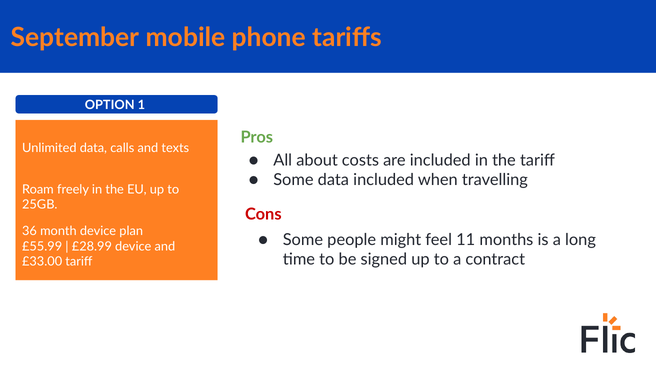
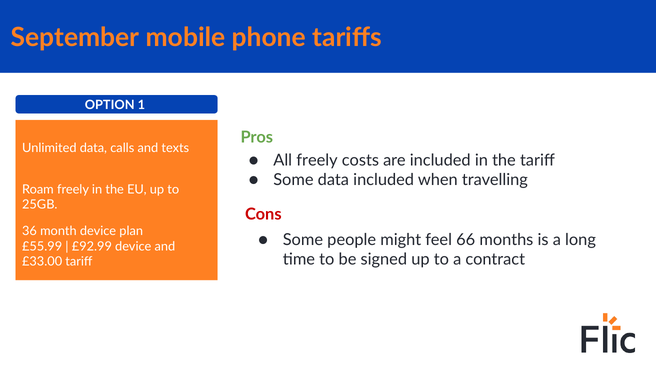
All about: about -> freely (317, 160)
11: 11 -> 66 (466, 240)
£28.99: £28.99 -> £92.99 (92, 246)
